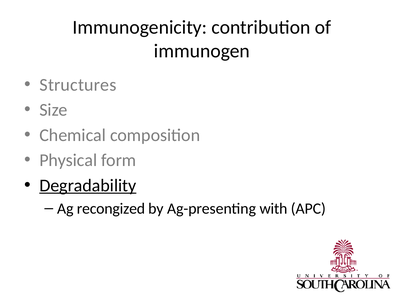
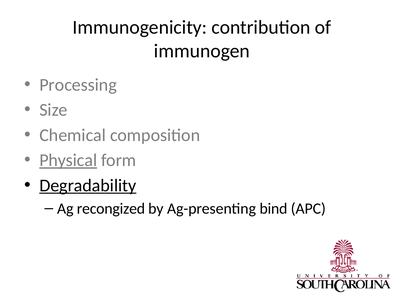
Structures: Structures -> Processing (78, 85)
Physical underline: none -> present (68, 160)
with: with -> bind (273, 209)
